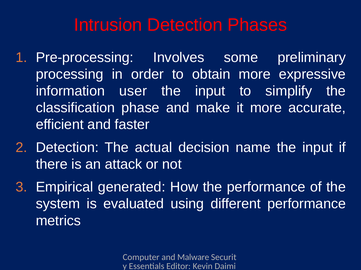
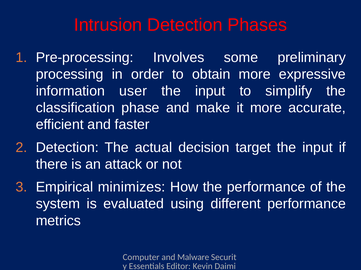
name: name -> target (253, 148)
generated: generated -> minimizes (132, 188)
